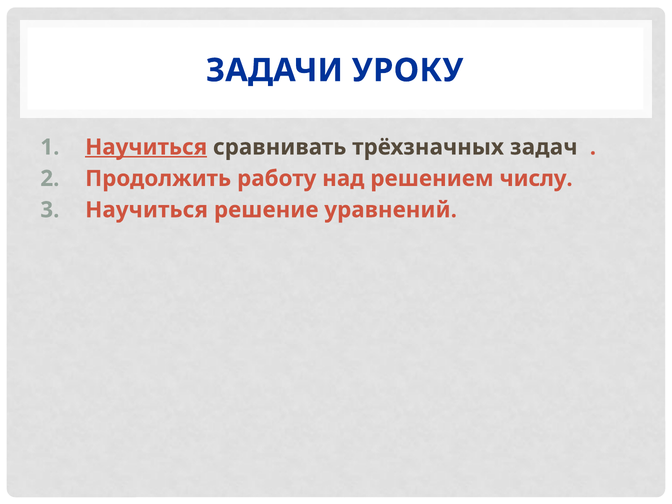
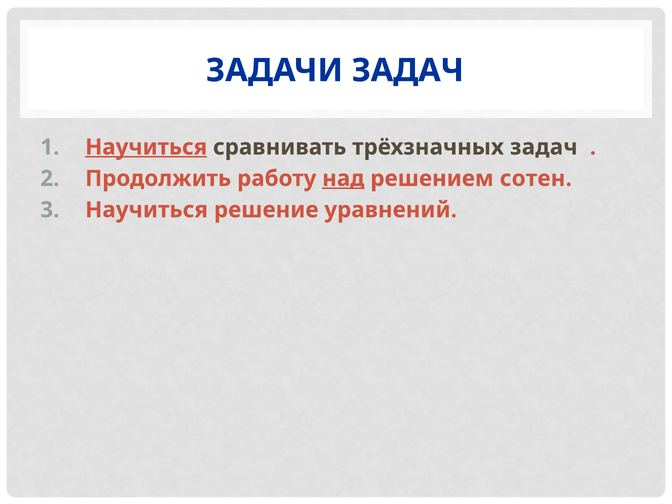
ЗАДАЧИ УРОКУ: УРОКУ -> ЗАДАЧ (408, 70)
над underline: none -> present (343, 179)
числу: числу -> сотен (536, 179)
